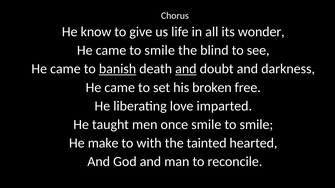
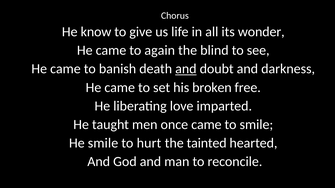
came to smile: smile -> again (160, 50)
banish underline: present -> none (118, 69)
once smile: smile -> came (206, 125)
He make: make -> smile (103, 143)
with: with -> hurt (149, 143)
